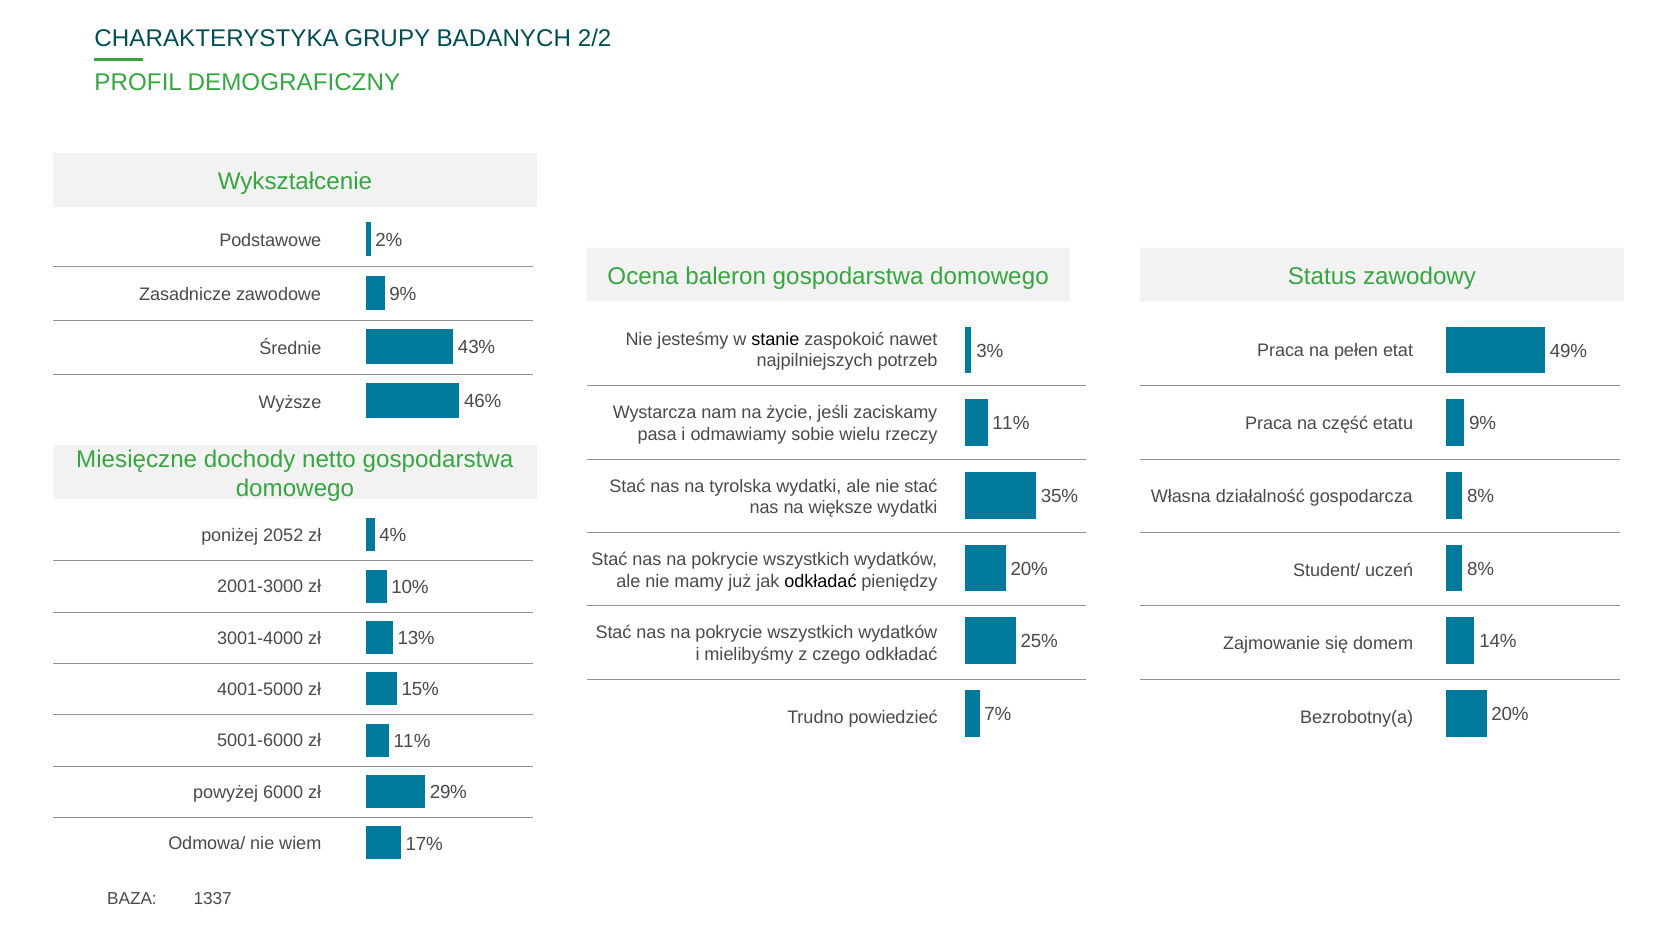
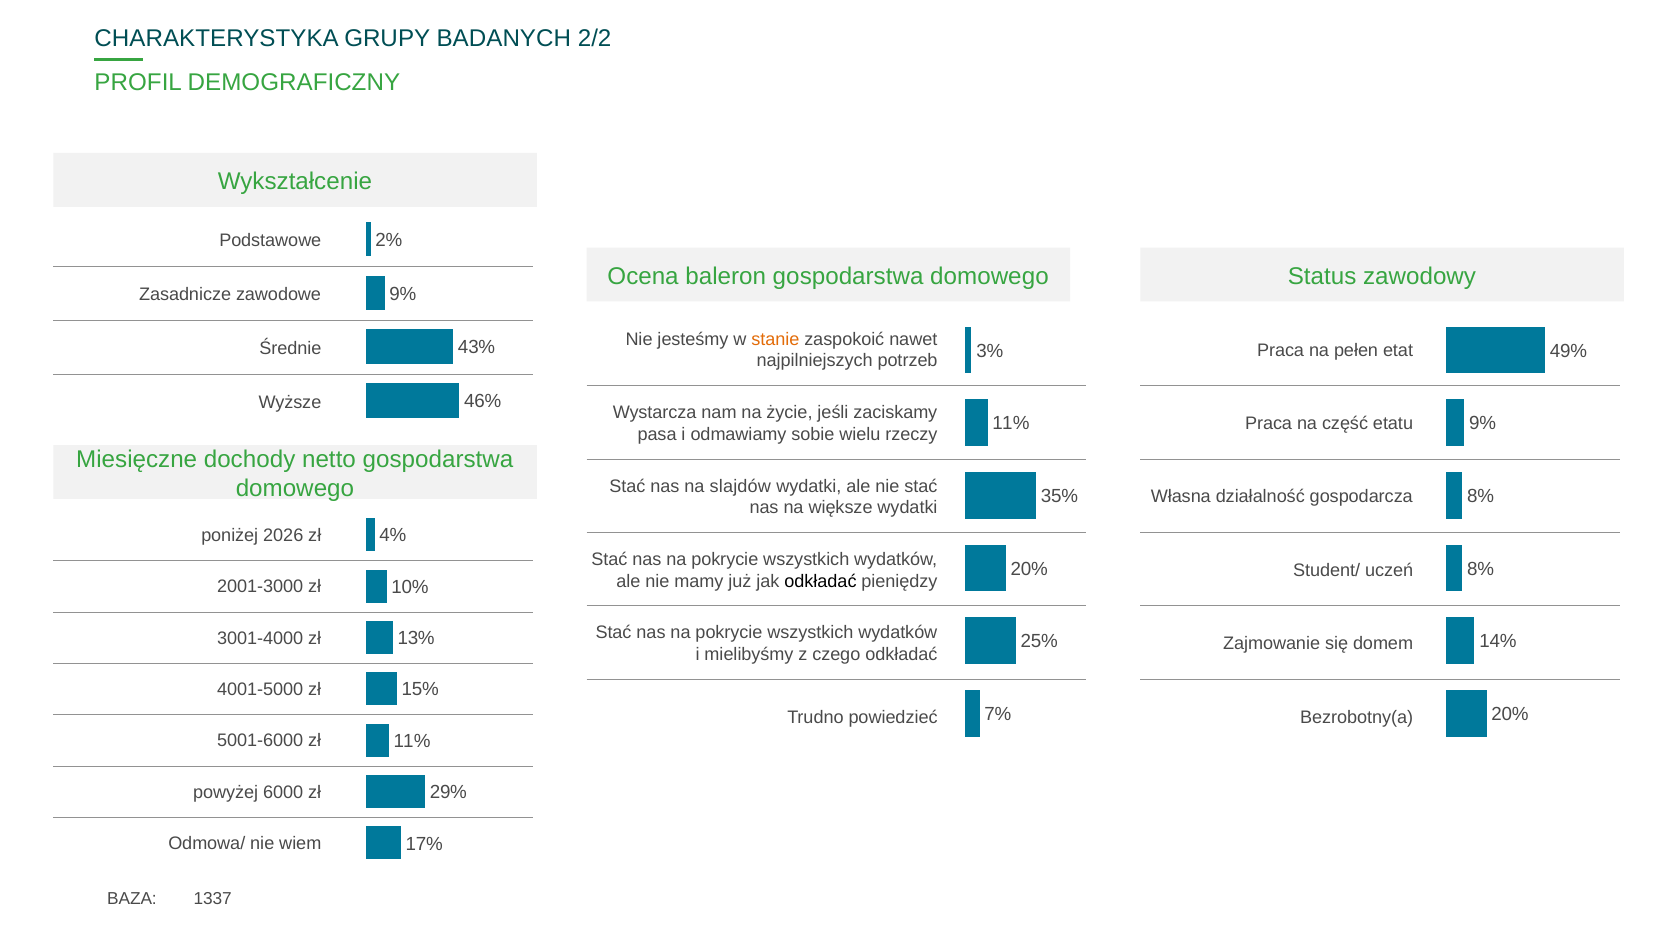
stanie colour: black -> orange (775, 339)
tyrolska: tyrolska -> slajdów (740, 486)
2052: 2052 -> 2026 (283, 535)
